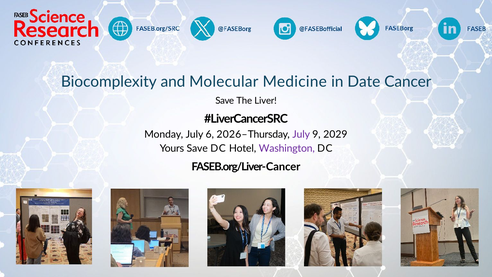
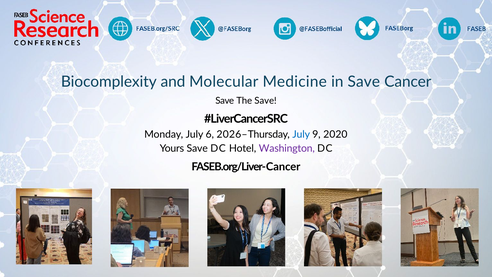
in Date: Date -> Save (364, 82)
The Liver: Liver -> Save (265, 101)
July colour: purple -> blue (301, 134)
2029: 2029 -> 2020 (335, 134)
